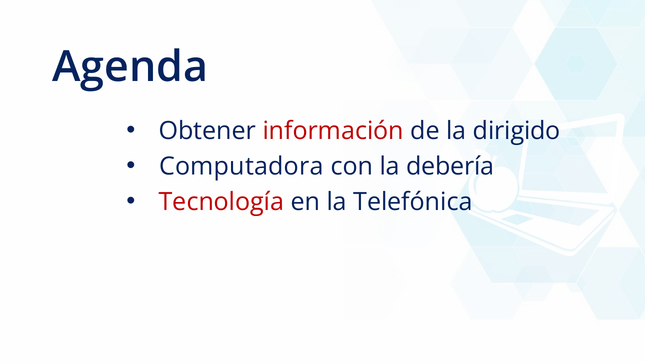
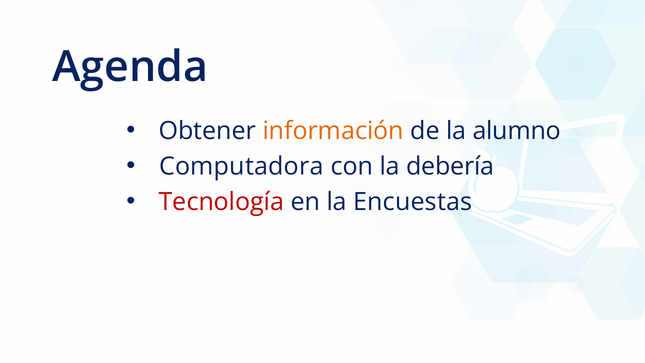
información colour: red -> orange (333, 131)
dirigido: dirigido -> alumno (517, 131)
Telefónica: Telefónica -> Encuestas (413, 202)
